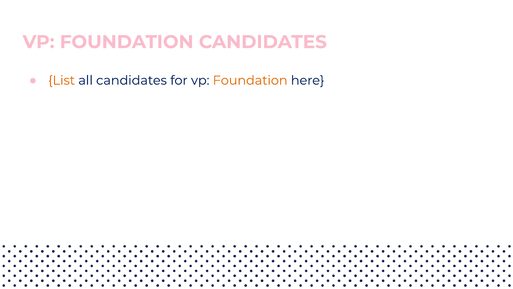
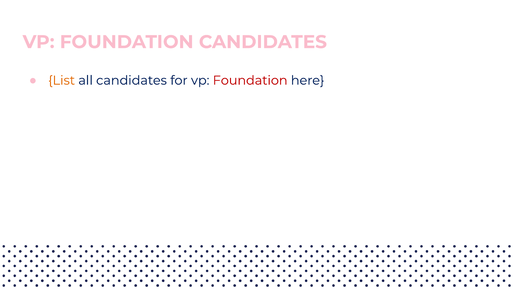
Foundation colour: orange -> red (250, 80)
